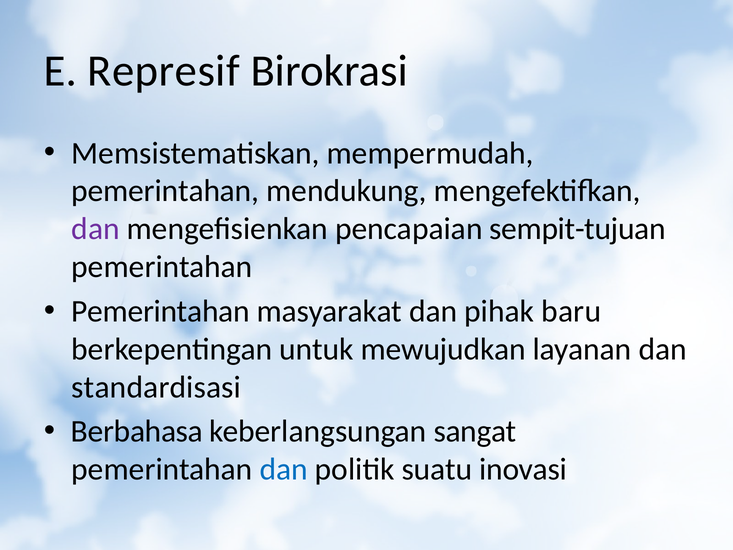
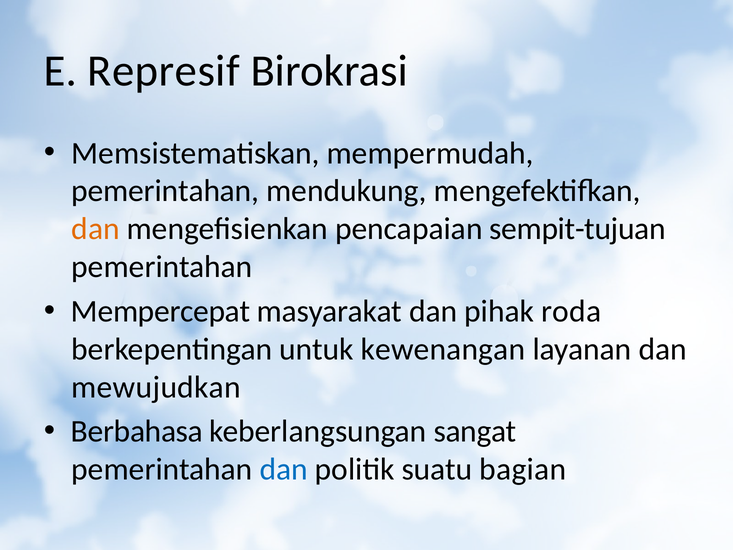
dan colour: purple -> orange (96, 229)
Pemerintahan: Pemerintahan -> Mempercepat (161, 311)
baru: baru -> roda (571, 311)
mewujudkan: mewujudkan -> kewenangan (443, 349)
standardisasi: standardisasi -> mewujudkan (156, 387)
inovasi: inovasi -> bagian (523, 469)
